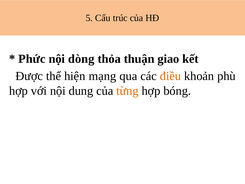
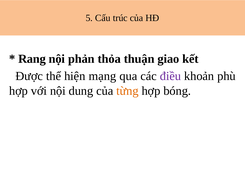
Phức: Phức -> Rang (32, 59)
dòng: dòng -> phản (81, 59)
điều colour: orange -> purple (170, 76)
